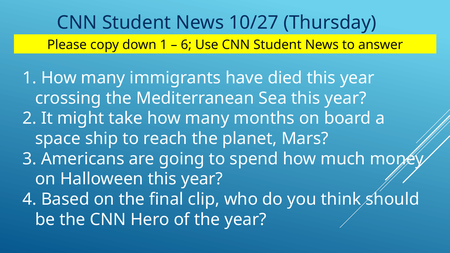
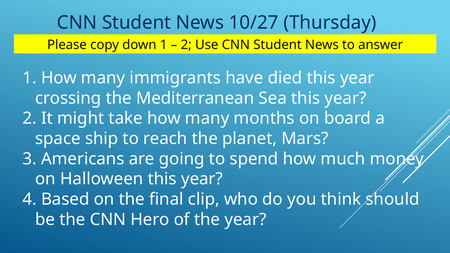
6: 6 -> 2 (186, 45)
